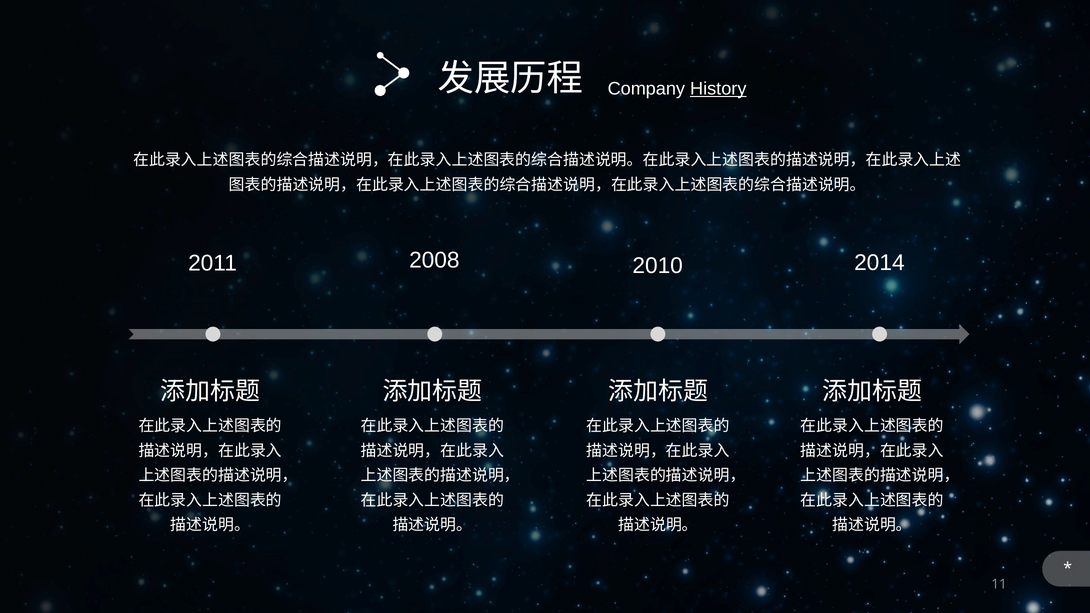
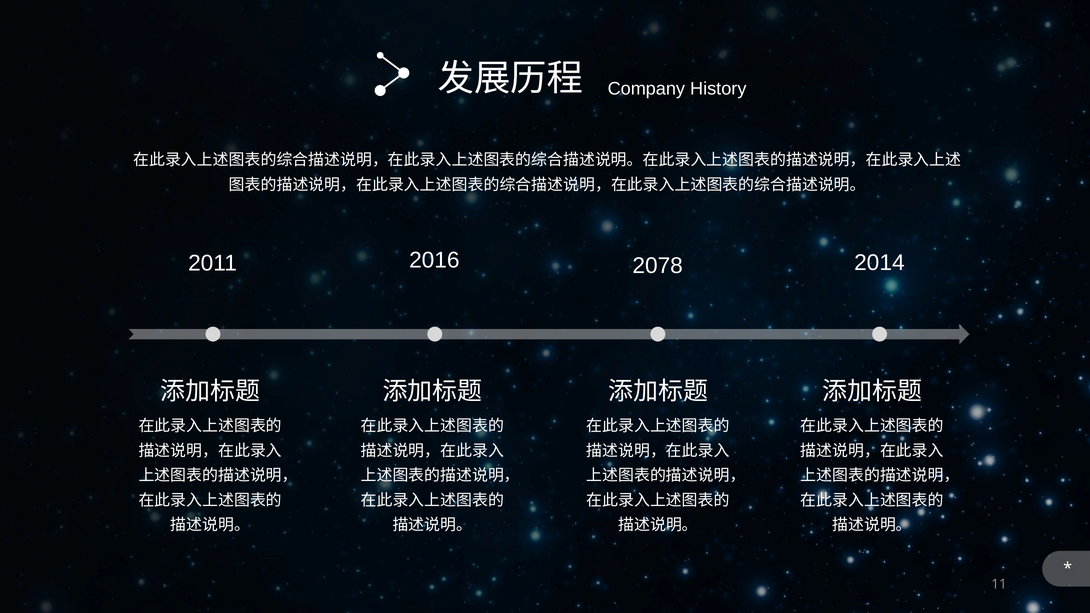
History underline: present -> none (718, 89)
2008: 2008 -> 2016 (434, 260)
2010: 2010 -> 2078 (658, 266)
